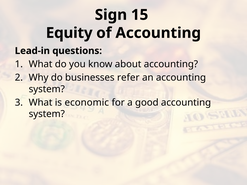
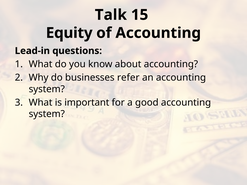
Sign: Sign -> Talk (111, 15)
economic: economic -> important (87, 103)
